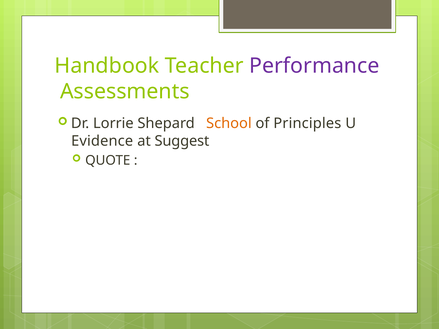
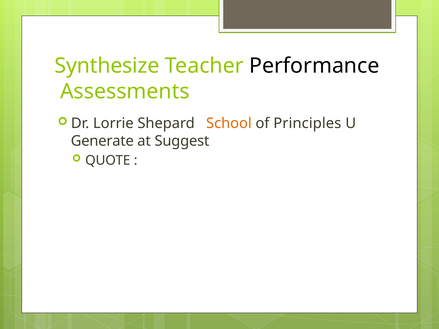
Handbook: Handbook -> Synthesize (107, 66)
Performance colour: purple -> black (314, 66)
Evidence: Evidence -> Generate (102, 141)
